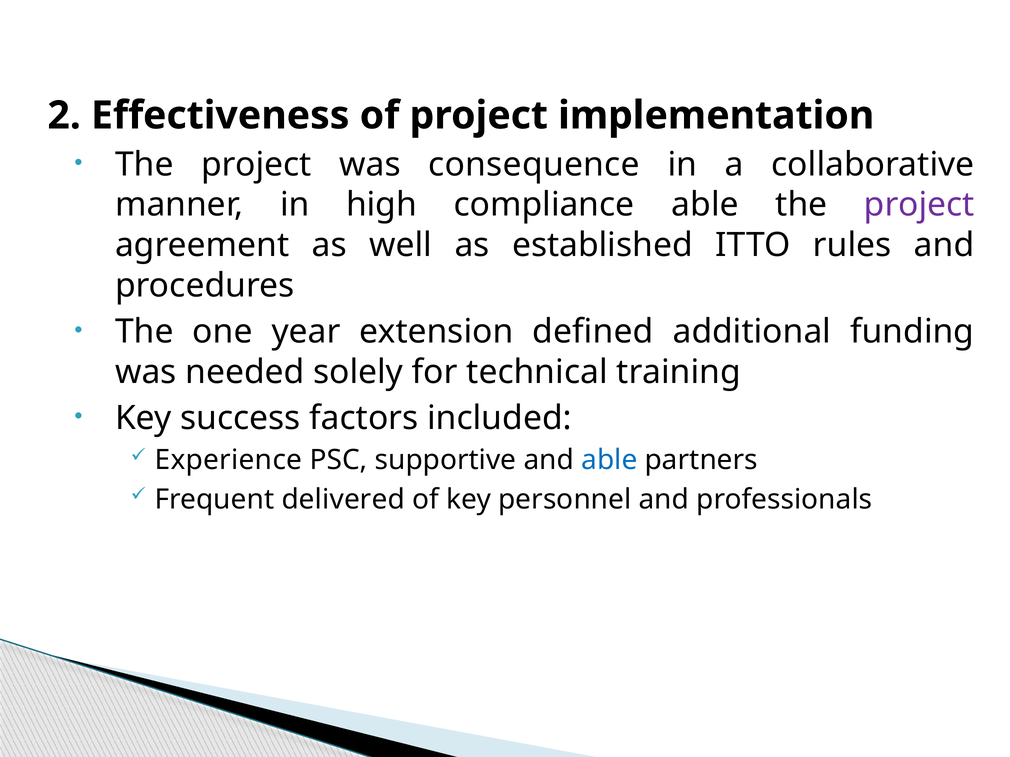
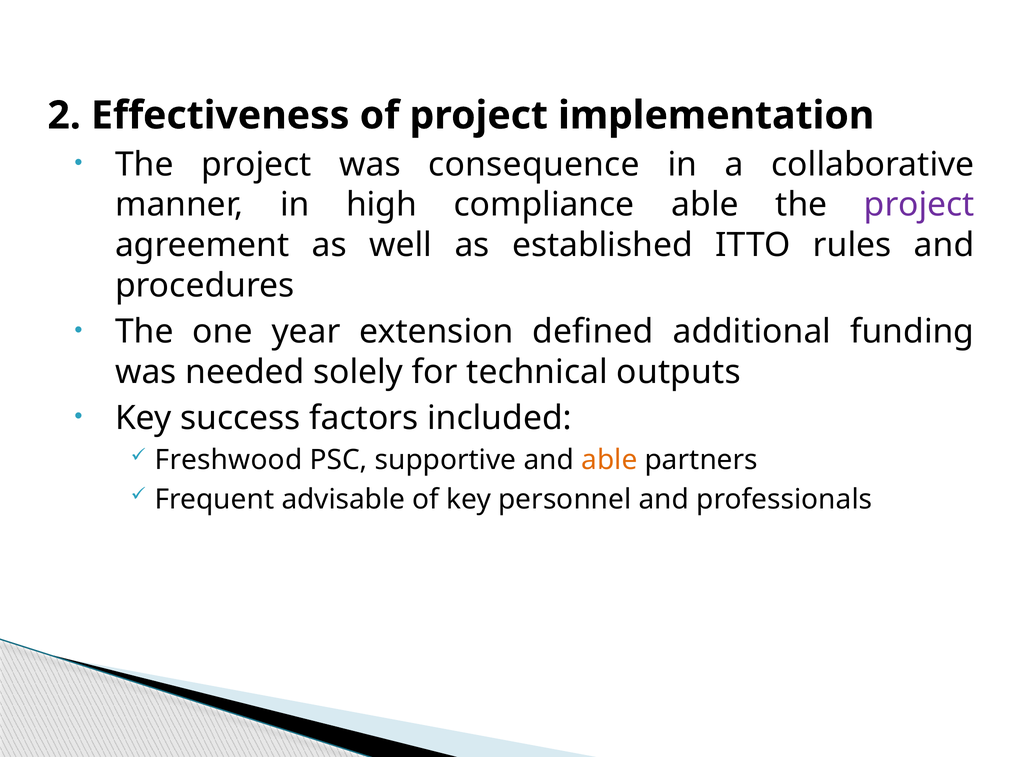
training: training -> outputs (679, 372)
Experience: Experience -> Freshwood (229, 460)
able colour: blue -> orange (609, 460)
delivered: delivered -> advisable (343, 500)
